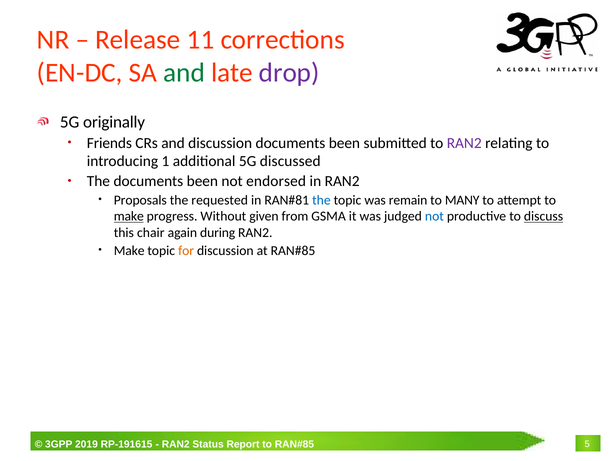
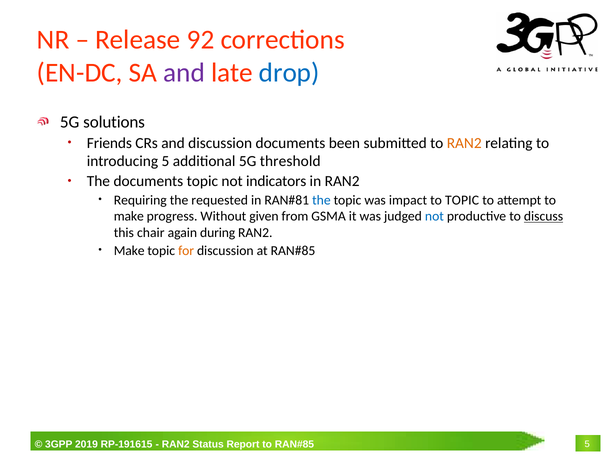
11: 11 -> 92 (201, 40)
and colour: green -> purple (184, 73)
drop colour: purple -> blue (289, 73)
originally: originally -> solutions (114, 122)
RAN2 colour: purple -> orange (464, 143)
introducing 1: 1 -> 5 (165, 162)
discussed: discussed -> threshold (290, 162)
The documents been: been -> topic (202, 182)
endorsed: endorsed -> indicators (276, 182)
Proposals: Proposals -> Requiring (140, 200)
remain: remain -> impact (408, 200)
to MANY: MANY -> TOPIC (462, 200)
make underline: present -> none (129, 217)
